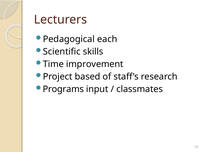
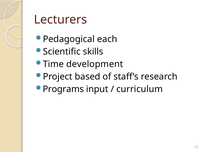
improvement: improvement -> development (95, 64)
classmates: classmates -> curriculum (140, 89)
